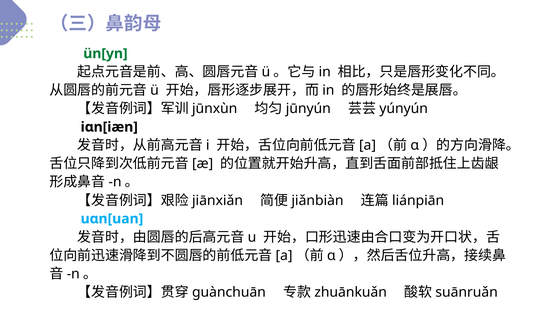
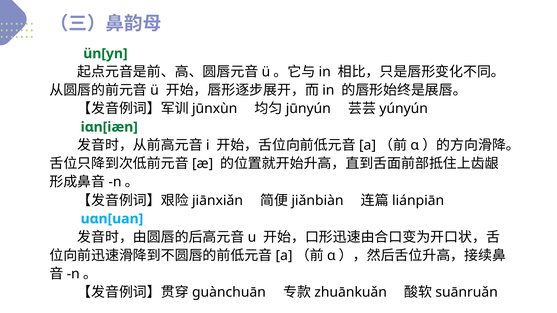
iɑn[iæn colour: black -> green (109, 127)
